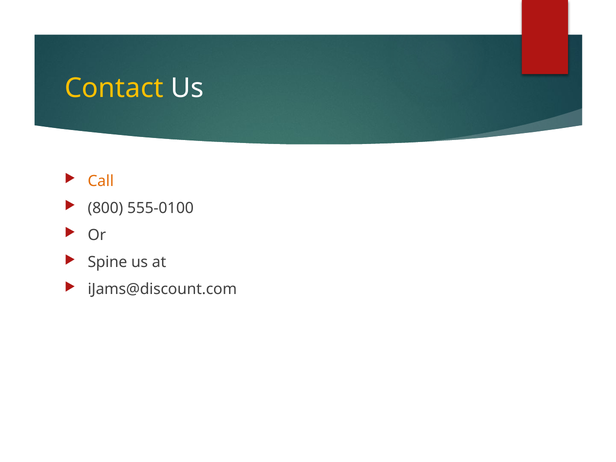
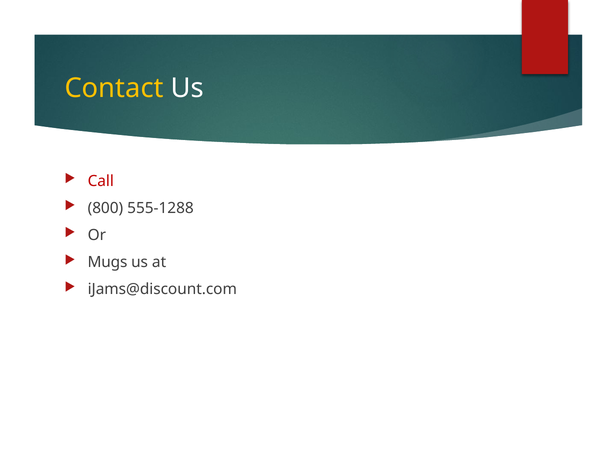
Call colour: orange -> red (101, 181)
555-0100: 555-0100 -> 555-1288 (160, 208)
Spine: Spine -> Mugs (107, 262)
